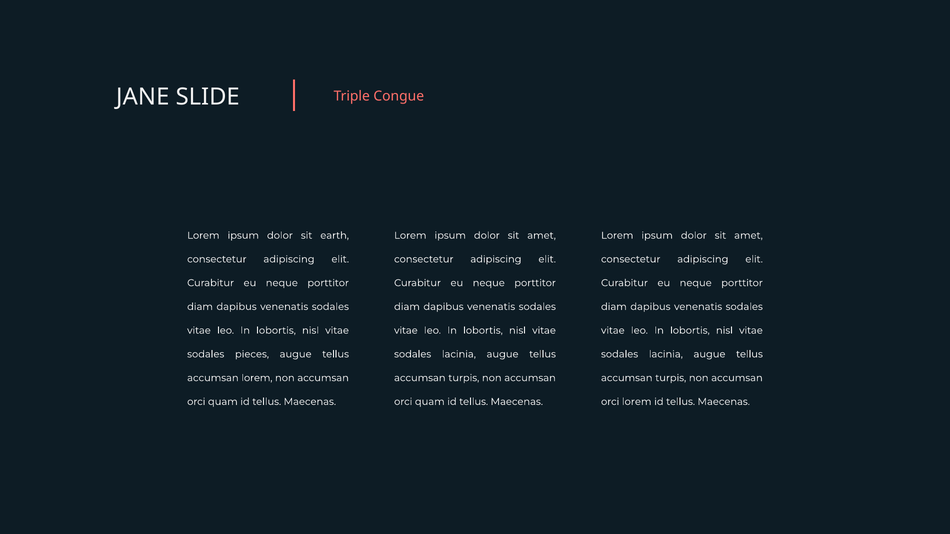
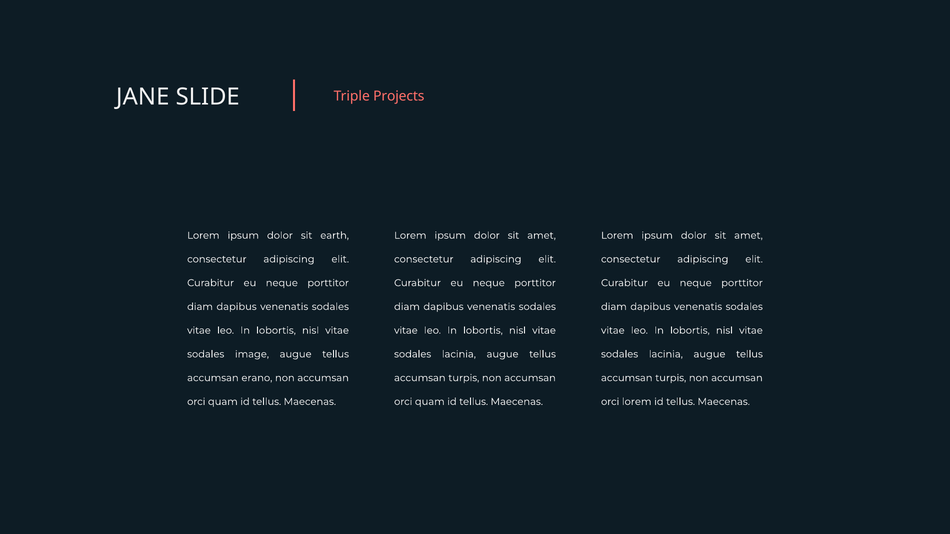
Congue: Congue -> Projects (399, 96)
pieces: pieces -> image (252, 354)
accumsan lorem: lorem -> erano (257, 378)
